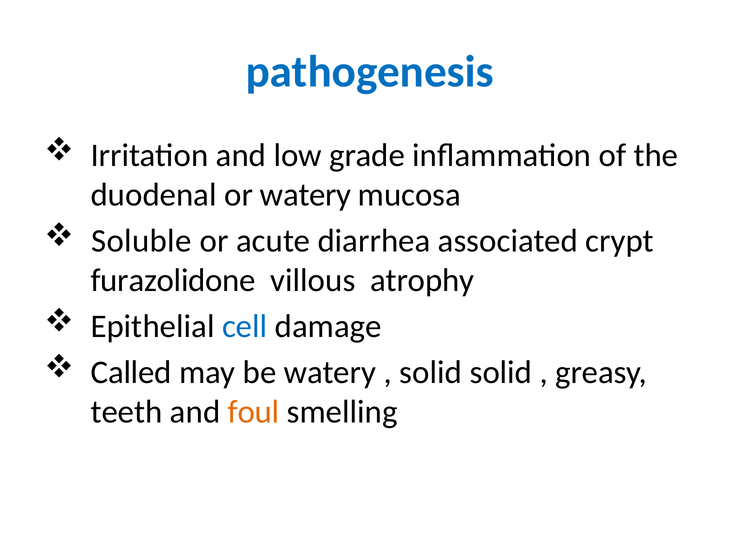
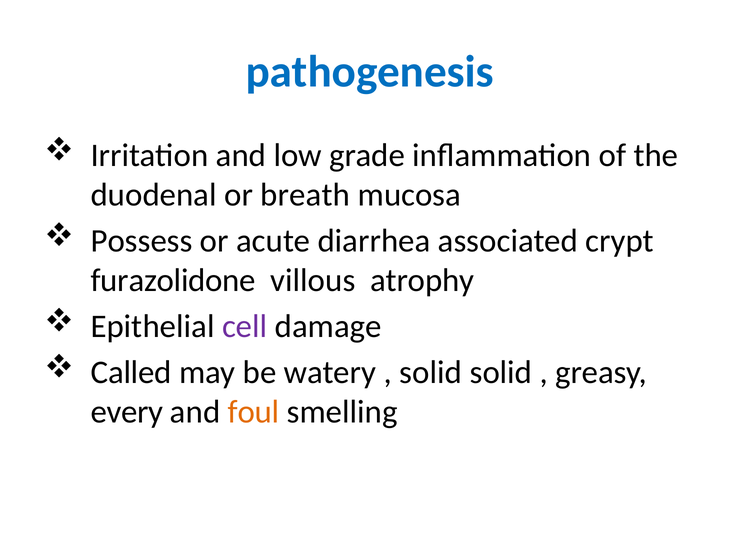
or watery: watery -> breath (305, 195)
Soluble: Soluble -> Possess (142, 241)
cell colour: blue -> purple (245, 326)
teeth: teeth -> every (127, 412)
